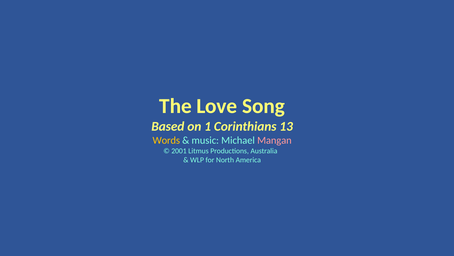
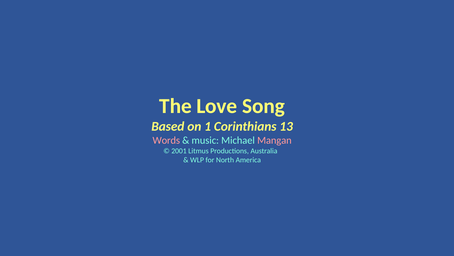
Words colour: yellow -> pink (166, 140)
